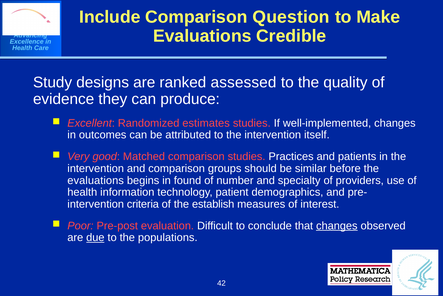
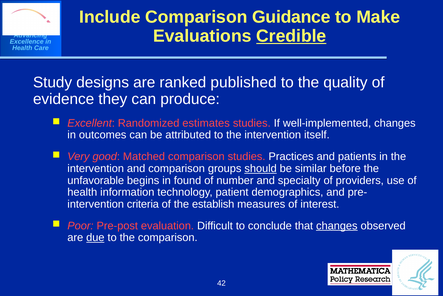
Question: Question -> Guidance (291, 17)
Credible underline: none -> present (291, 36)
assessed: assessed -> published (244, 82)
should underline: none -> present (261, 168)
evaluations: evaluations -> unfavorable (96, 180)
the populations: populations -> comparison (168, 237)
